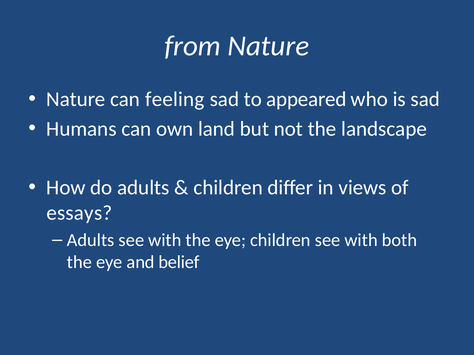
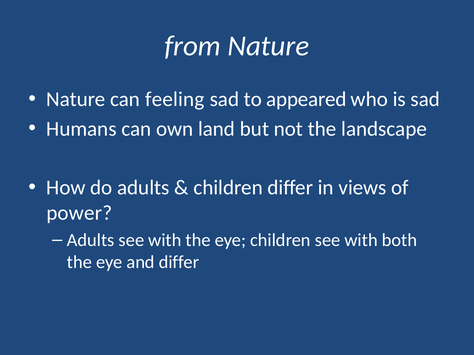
essays: essays -> power (79, 213)
and belief: belief -> differ (179, 263)
